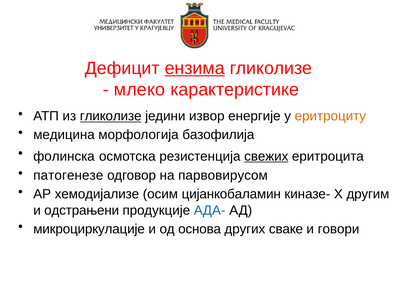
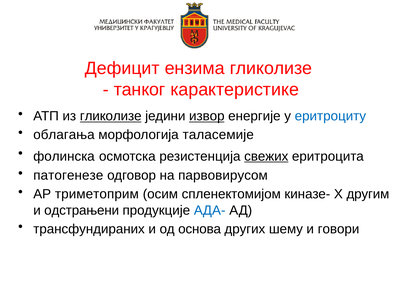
ензима underline: present -> none (195, 68)
млеко: млеко -> танког (140, 89)
извор underline: none -> present (207, 116)
еритроциту colour: orange -> blue (330, 116)
медицина: медицина -> облагања (64, 135)
базофилија: базофилија -> талaсемије (218, 135)
хемодијализе: хемодијализе -> триметоприм (97, 194)
цијанкобаламин: цијанкобаламин -> спленектомијом (231, 194)
микроциркулације: микроциркулације -> трансфундираних (89, 229)
сваке: сваке -> шему (286, 229)
